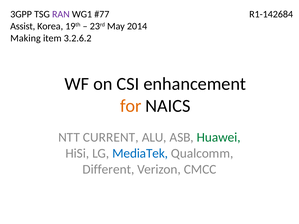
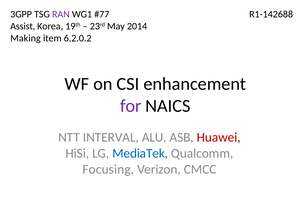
R1-142684: R1-142684 -> R1-142688 (271, 14)
3.2.6.2: 3.2.6.2 -> 6.2.0.2 (78, 38)
for colour: orange -> purple (131, 106)
CURRENT: CURRENT -> INTERVAL (111, 137)
Huawei colour: green -> red (219, 137)
Different: Different -> Focusing (108, 169)
